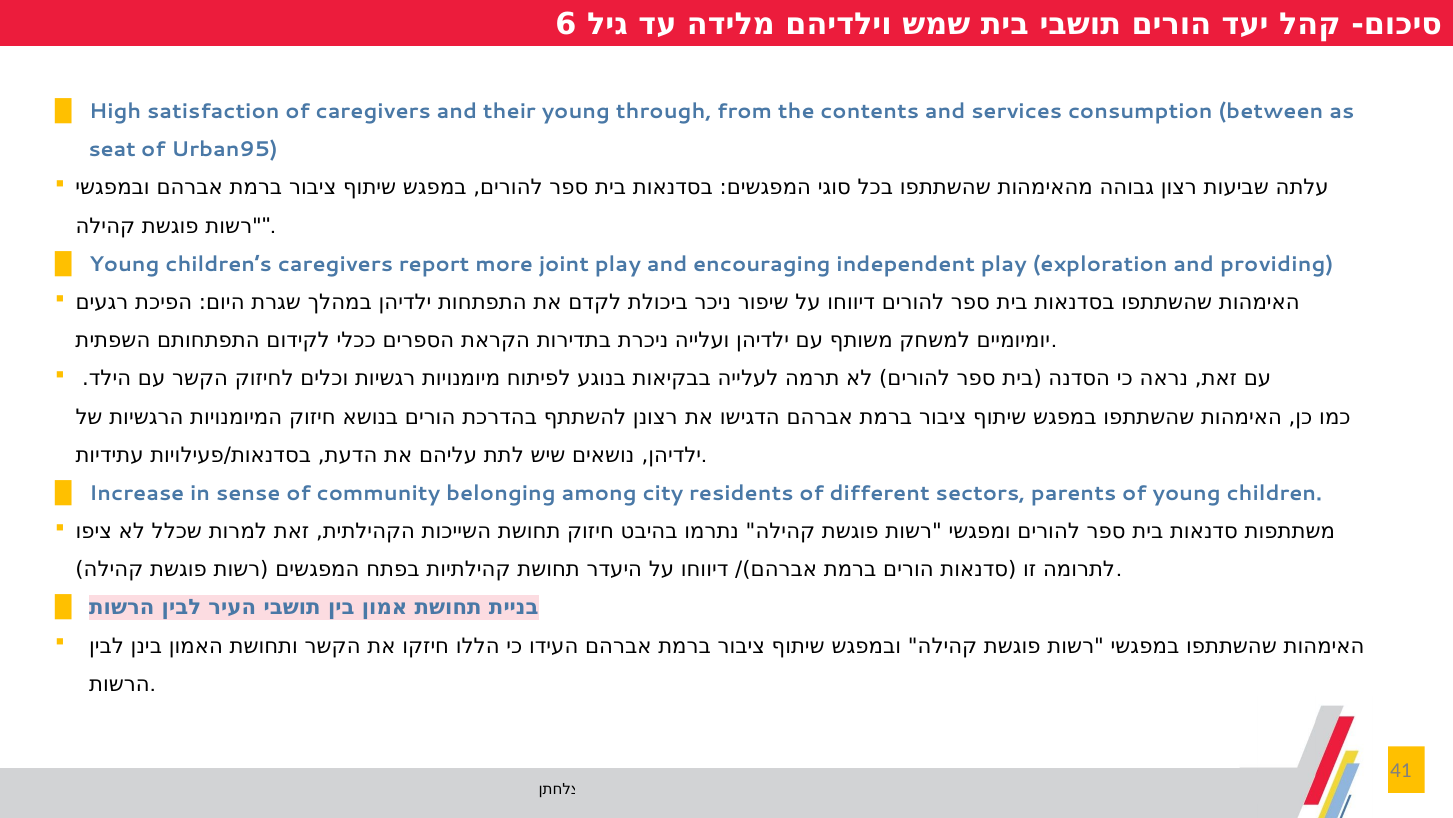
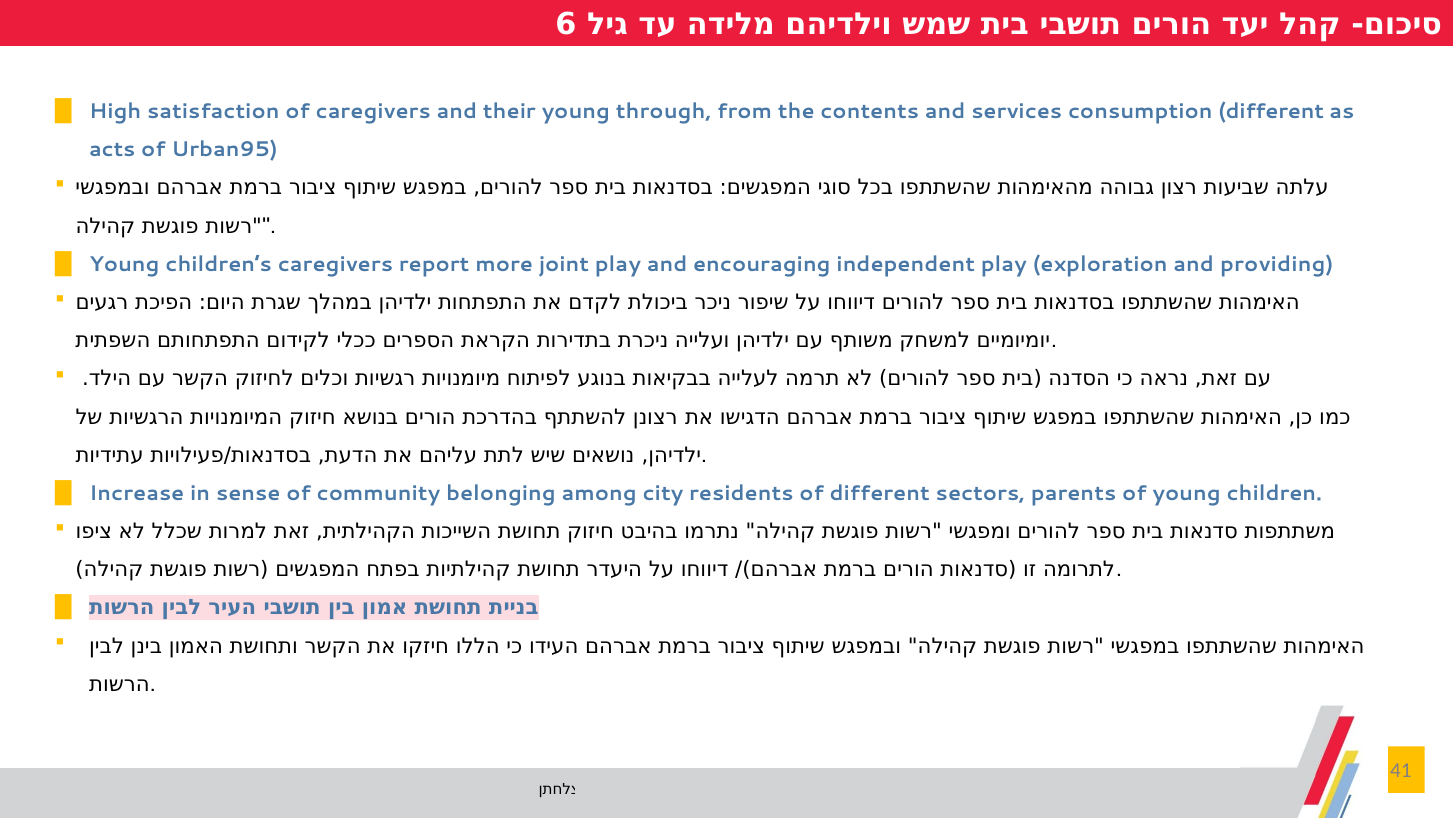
consumption between: between -> different (1271, 112)
seat: seat -> acts (112, 150)
